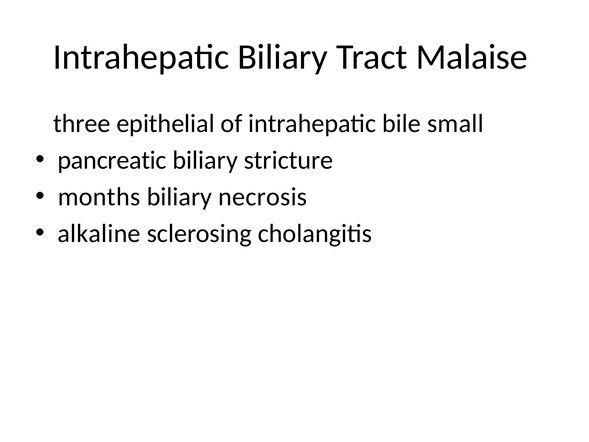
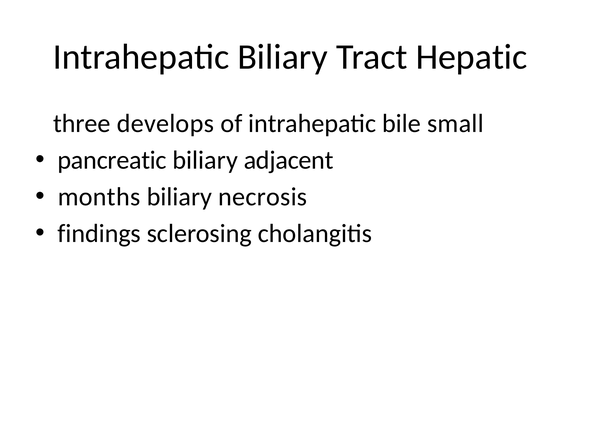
Malaise: Malaise -> Hepatic (472, 57)
epithelial: epithelial -> develops (165, 124)
stricture: stricture -> adjacent (289, 160)
alkaline: alkaline -> findings (99, 234)
